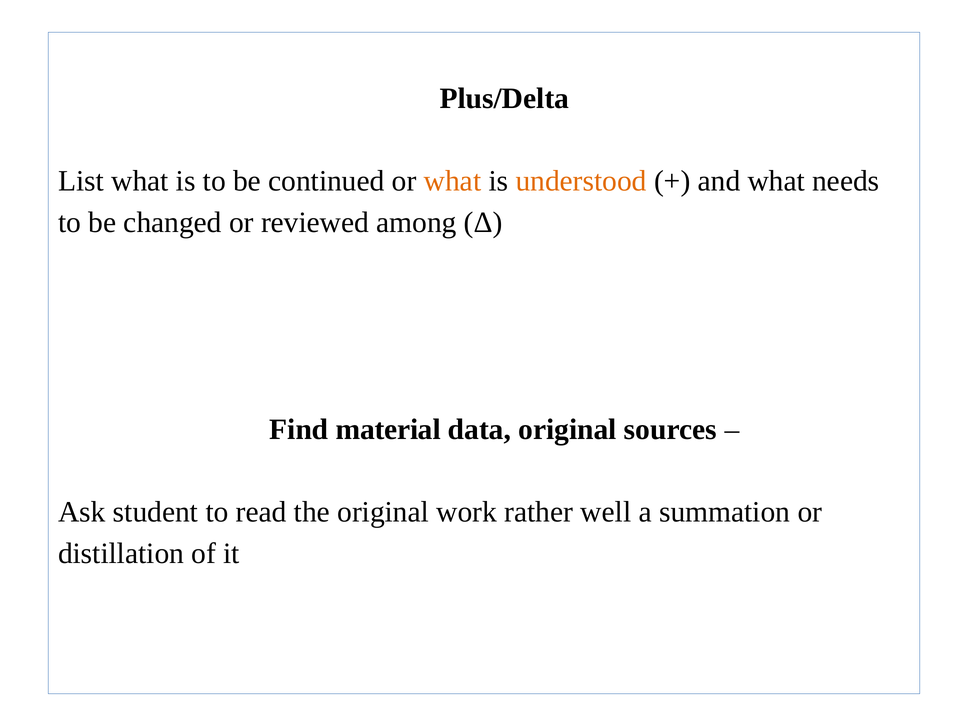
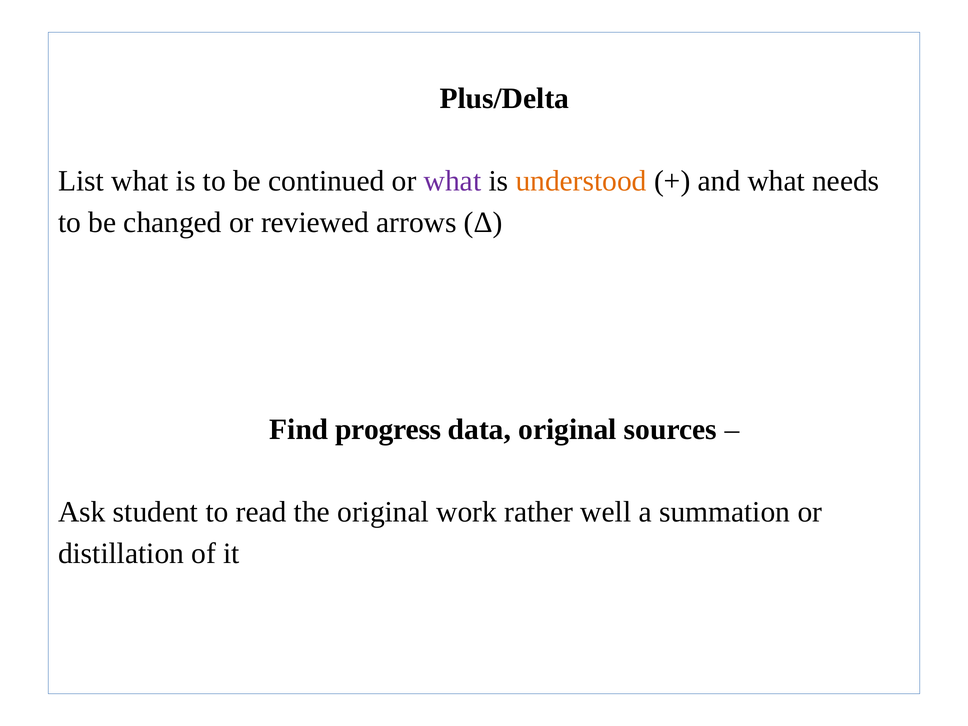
what colour: orange -> purple (453, 181)
among: among -> arrows (417, 222)
material: material -> progress (388, 429)
